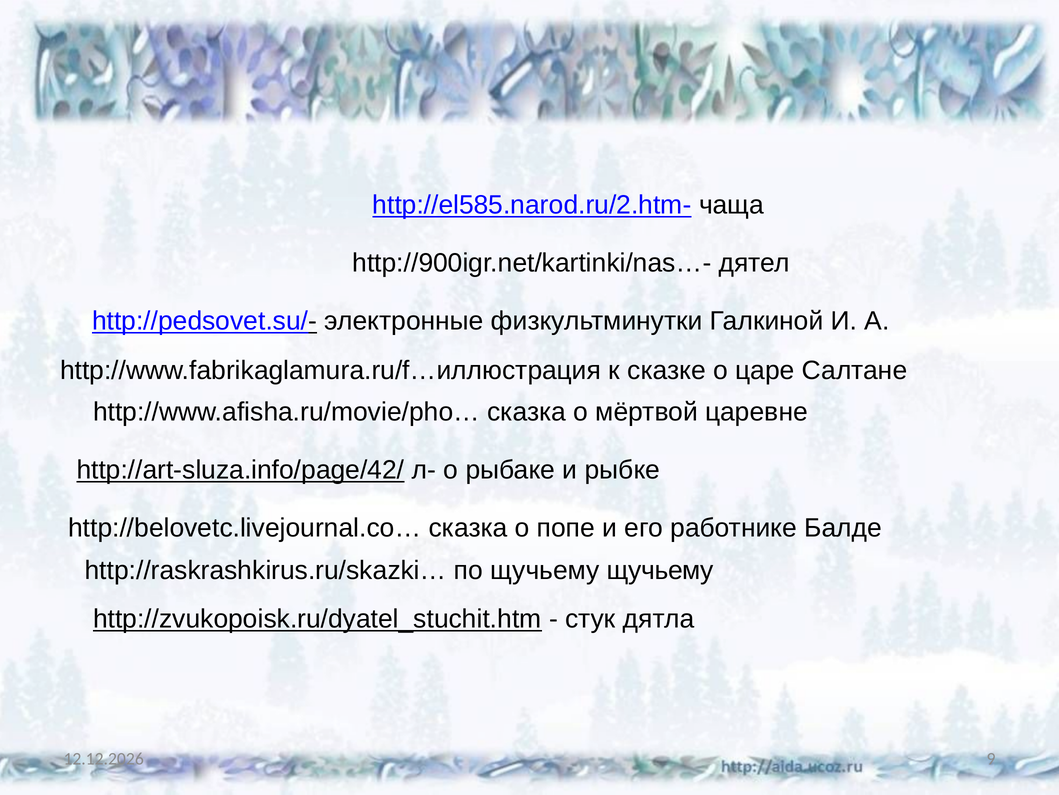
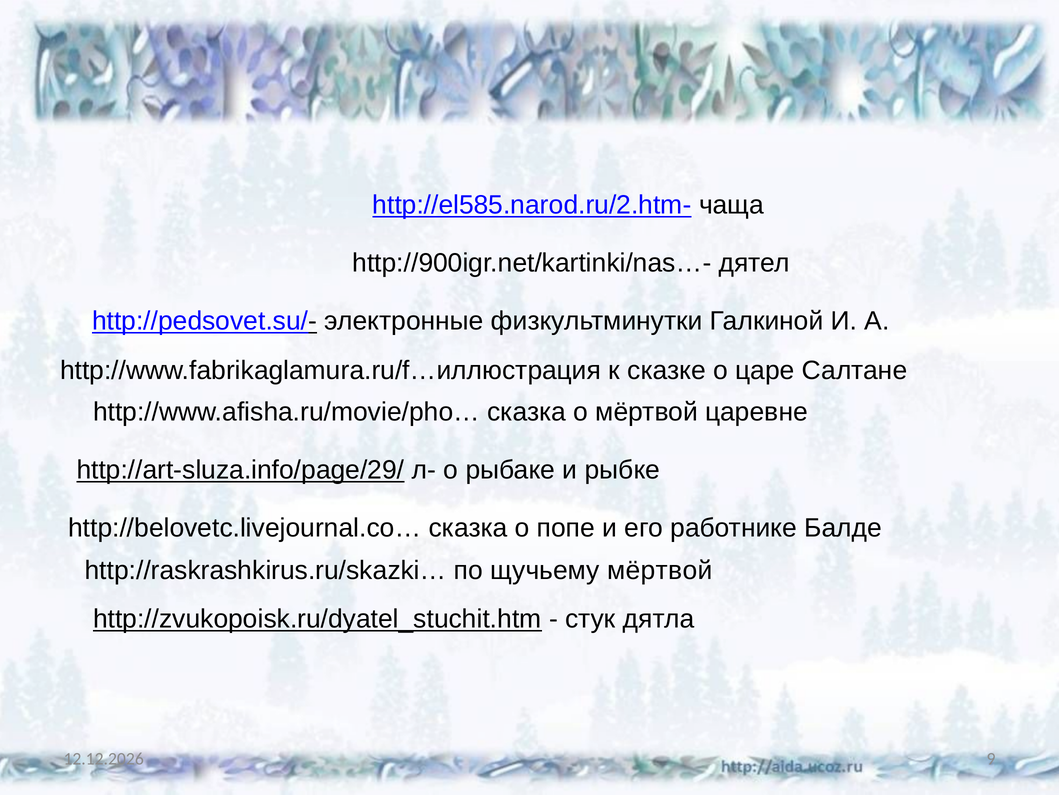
http://art-sluza.info/page/42/: http://art-sluza.info/page/42/ -> http://art-sluza.info/page/29/ (240, 470)
щучьему щучьему: щучьему -> мёртвой (660, 570)
